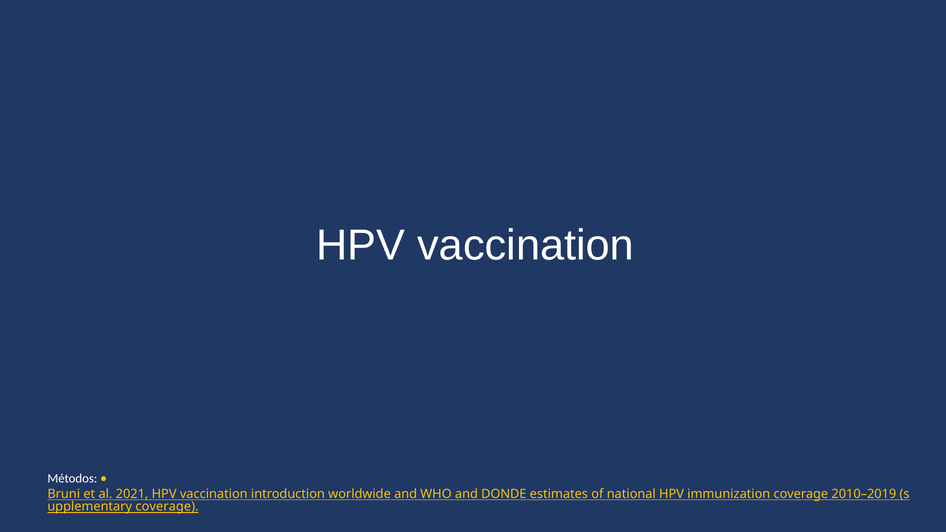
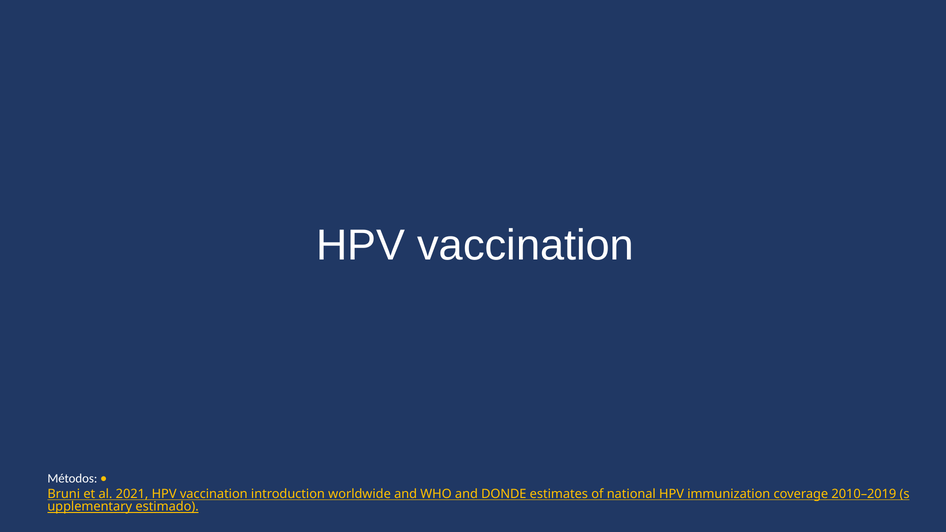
coverage: coverage -> estimado (167, 507)
